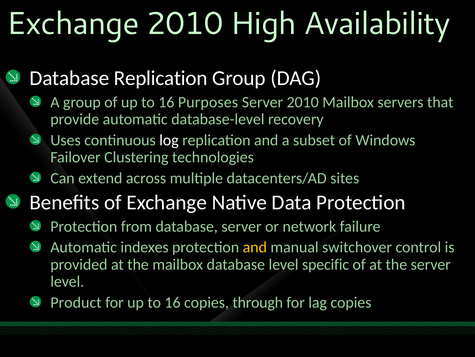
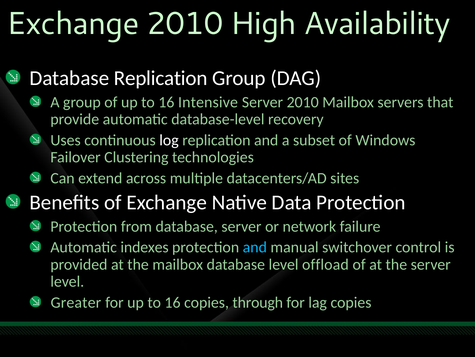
Purposes: Purposes -> Intensive (208, 102)
and colour: yellow -> light blue (255, 247)
specific: specific -> offload (325, 264)
Product: Product -> Greater (76, 302)
